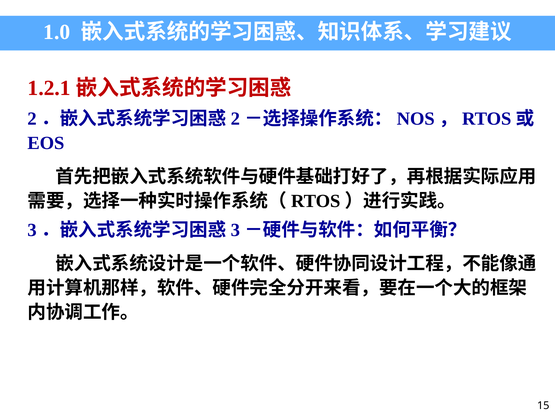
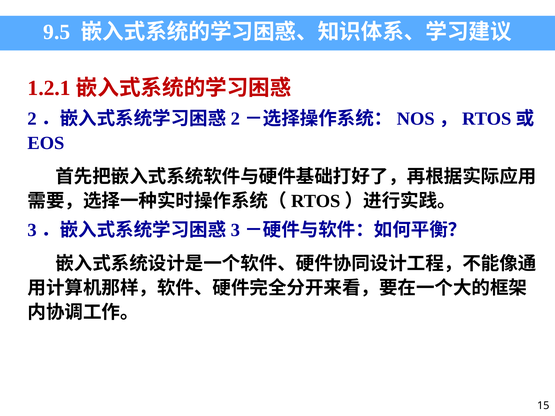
1.0: 1.0 -> 9.5 (57, 32)
